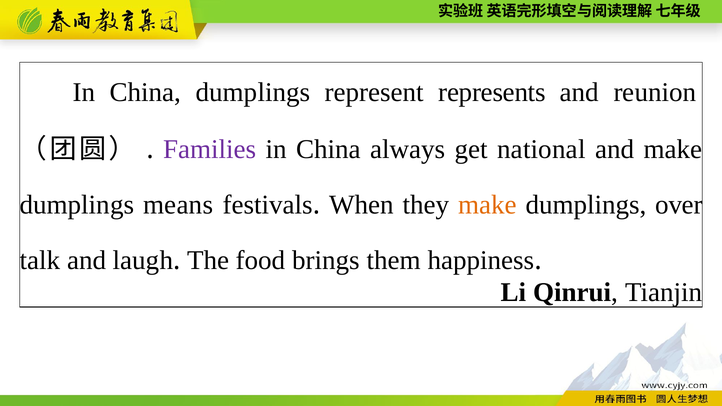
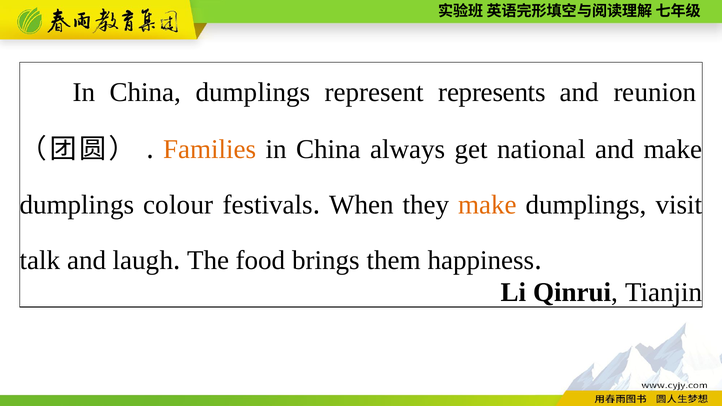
Families colour: purple -> orange (210, 149)
means: means -> colour (178, 205)
over: over -> visit (679, 205)
